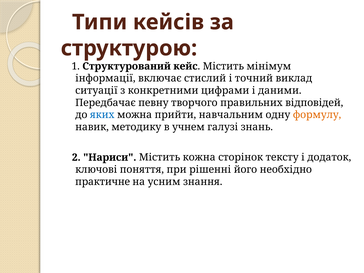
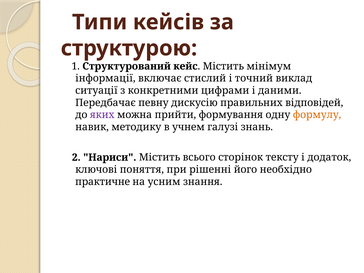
творчого: творчого -> дискусію (194, 103)
яких colour: blue -> purple (102, 115)
навчальним: навчальним -> формування (231, 115)
кожна: кожна -> всього (199, 157)
